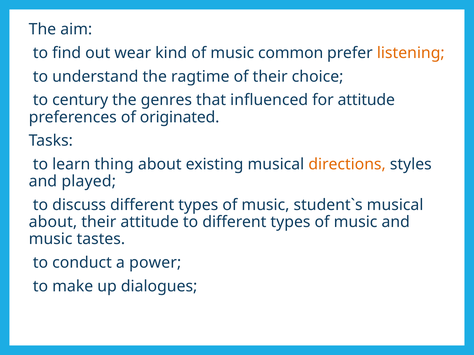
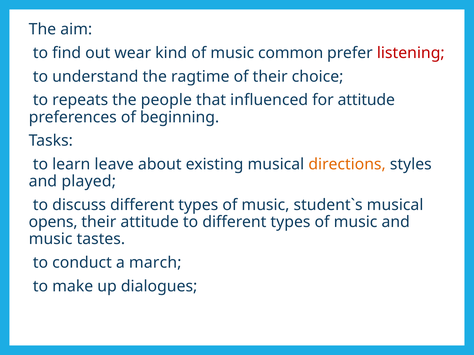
listening colour: orange -> red (411, 53)
century: century -> repeats (80, 100)
genres: genres -> people (166, 100)
originated: originated -> beginning (180, 117)
thing: thing -> leave (114, 165)
about: about -> opens (53, 222)
power: power -> march (155, 263)
